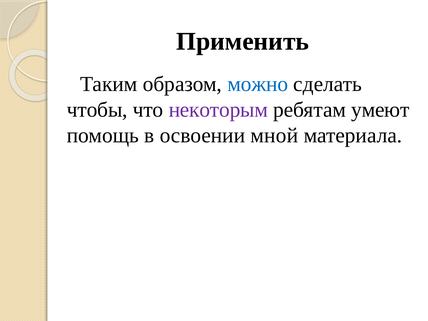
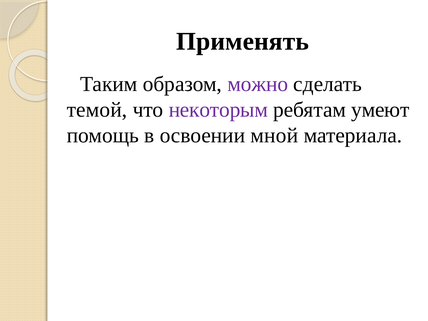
Применить: Применить -> Применять (243, 41)
можно colour: blue -> purple (258, 84)
чтобы: чтобы -> темой (97, 110)
